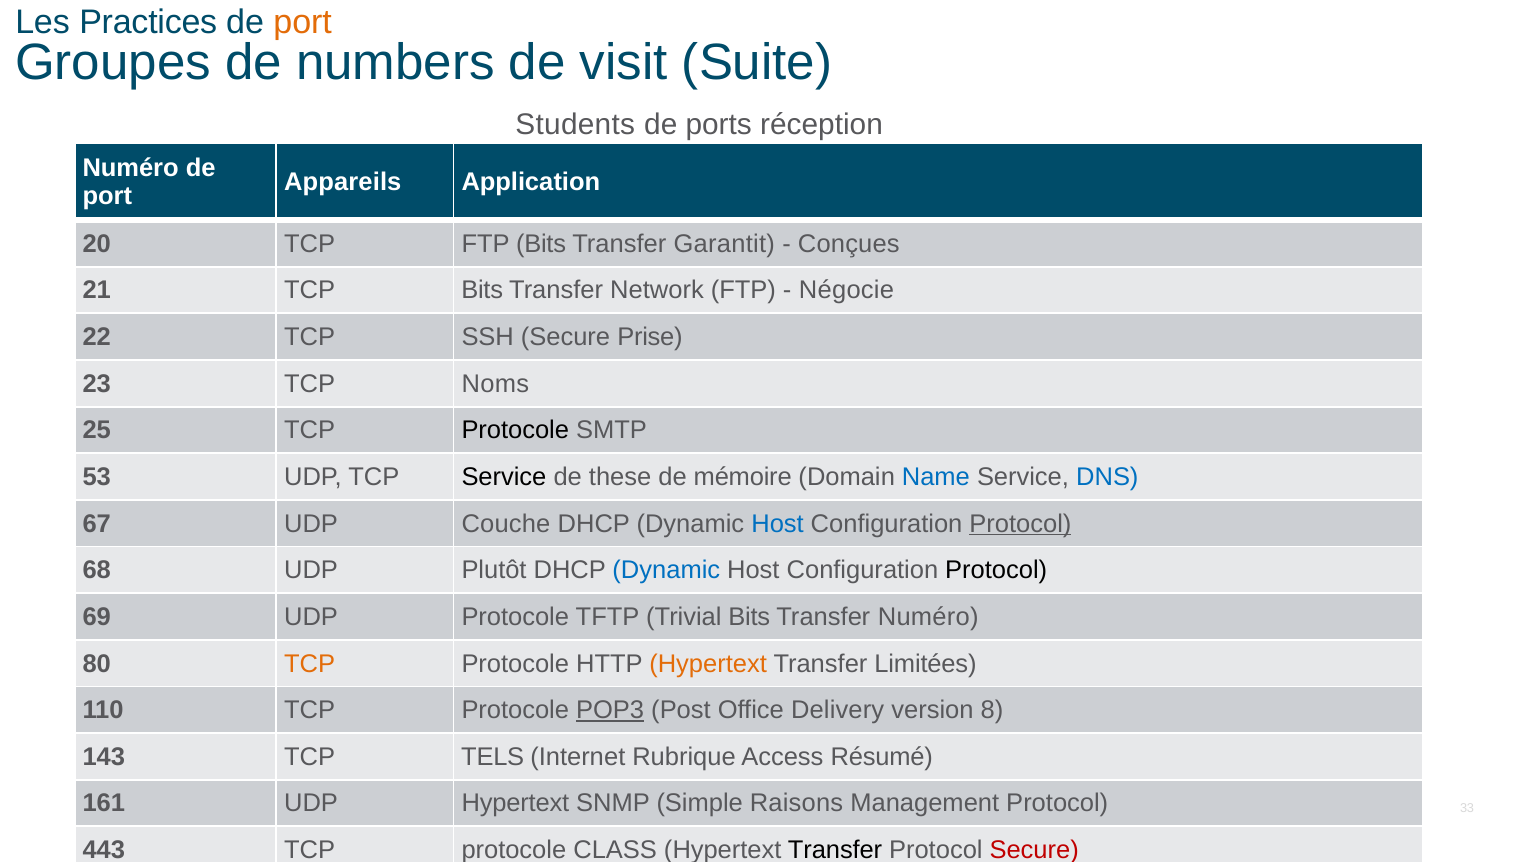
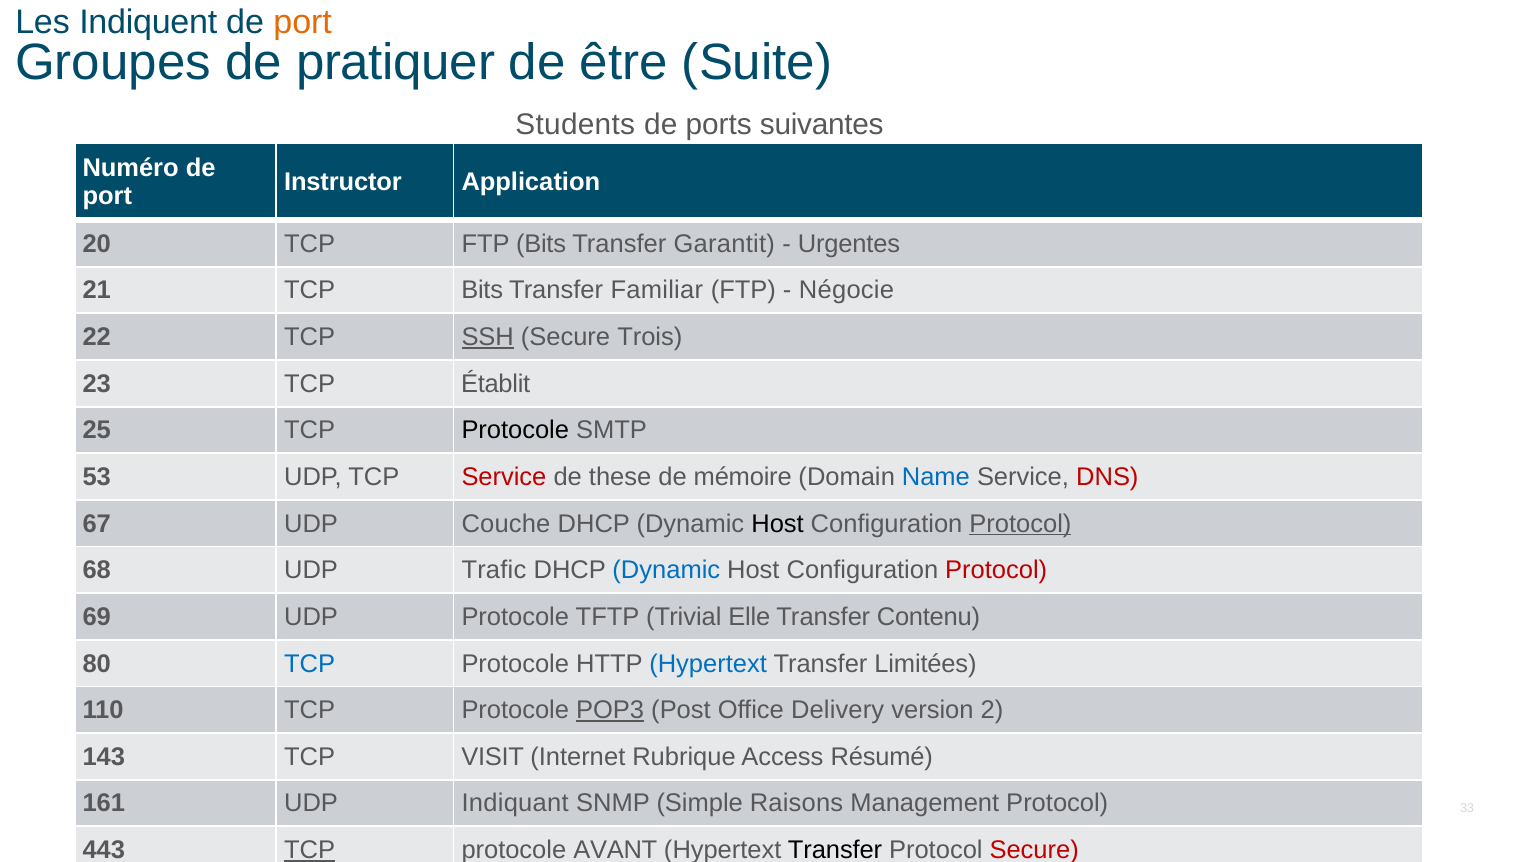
Practices: Practices -> Indiquent (148, 22)
numbers: numbers -> pratiquer (396, 63)
visit: visit -> être (624, 63)
réception: réception -> suivantes (822, 124)
Appareils: Appareils -> Instructor (343, 182)
Conçues: Conçues -> Urgentes (849, 244)
Network: Network -> Familiar (657, 290)
SSH underline: none -> present (488, 337)
Prise: Prise -> Trois (650, 337)
Noms: Noms -> Établit (496, 384)
Service colour: black -> red (504, 477)
DNS colour: blue -> red (1107, 477)
Host colour: blue -> black (778, 524)
Plutôt: Plutôt -> Trafic (494, 570)
Protocol colour: black -> red (996, 570)
Trivial Bits: Bits -> Elle (749, 617)
Transfer Numéro: Numéro -> Contenu (928, 617)
TCP colour: orange -> blue (310, 663)
Hypertext colour: orange -> blue (708, 663)
8: 8 -> 2 (992, 710)
TELS: TELS -> VISIT (493, 757)
UDP Hypertext: Hypertext -> Indiquant (515, 803)
TCP underline: none -> present (310, 850)
CLASS: CLASS -> AVANT (615, 850)
